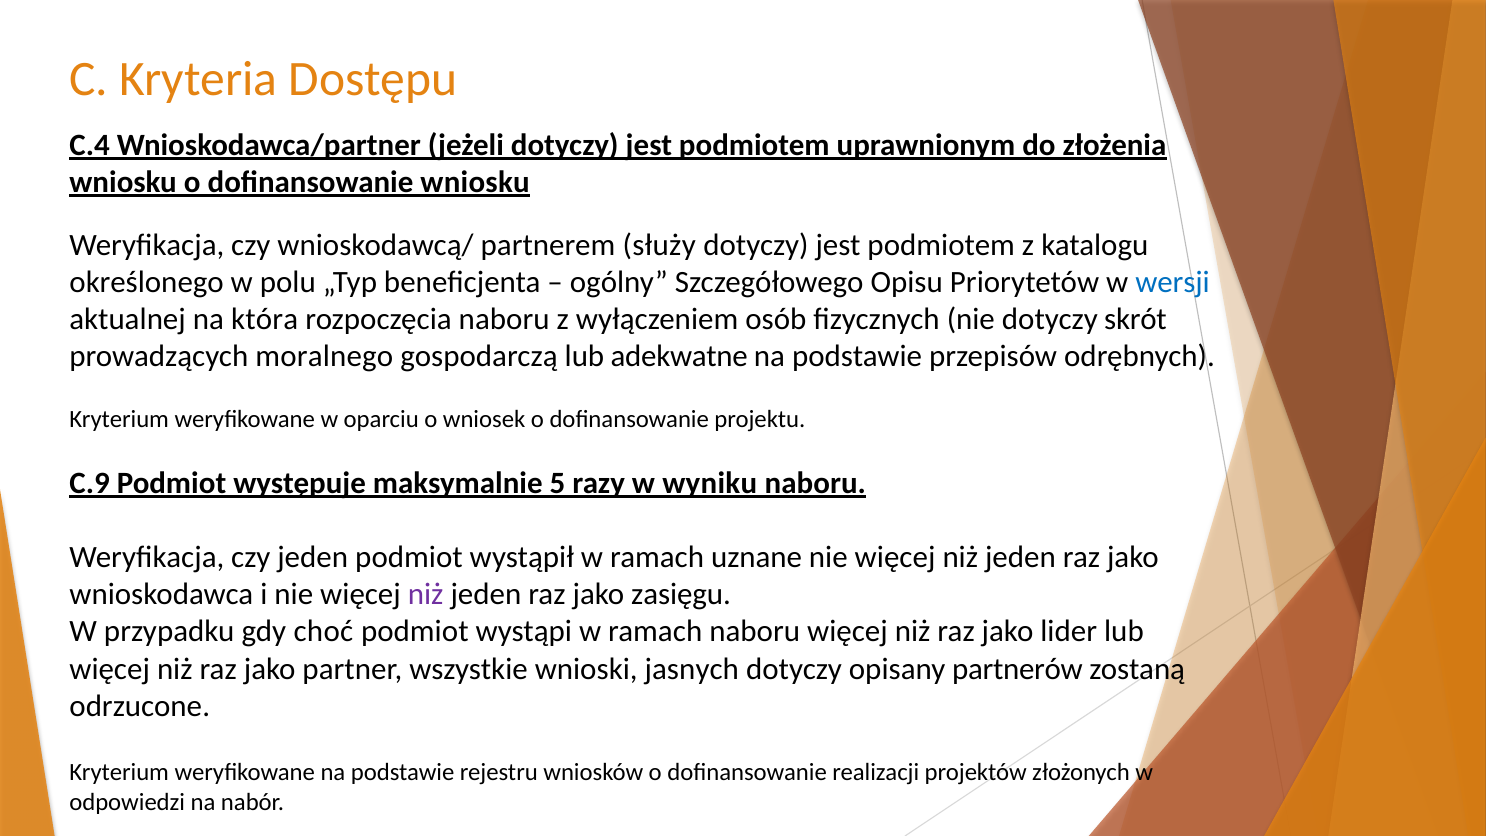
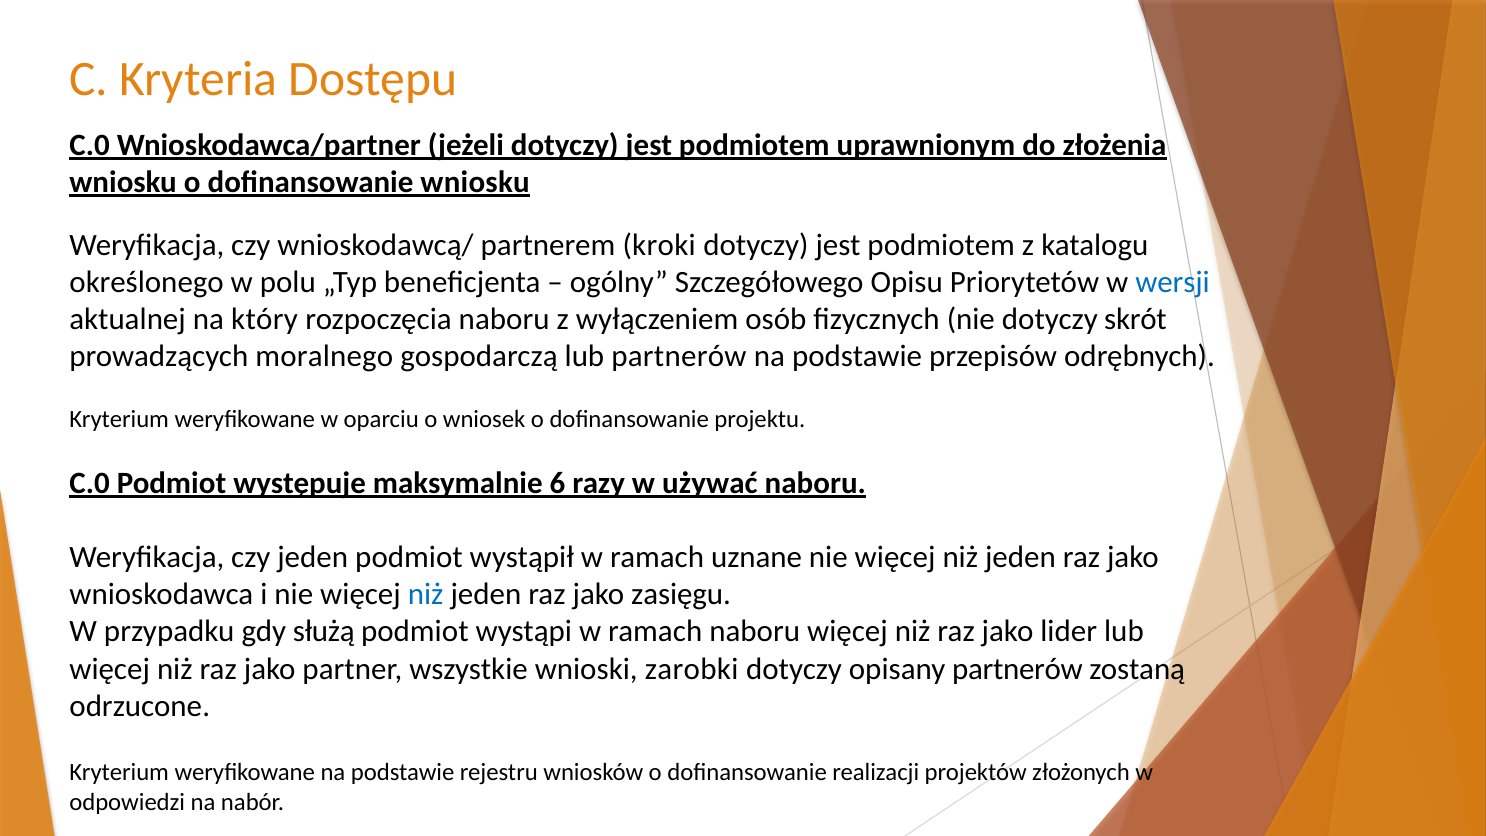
C.4: C.4 -> C.0 (90, 145)
służy: służy -> kroki (659, 245)
która: która -> który (265, 320)
lub adekwatne: adekwatne -> partnerów (679, 357)
C.9: C.9 -> C.0 (90, 483)
5: 5 -> 6 (558, 483)
wyniku: wyniku -> używać (710, 483)
niż colour: purple -> blue (426, 594)
choć: choć -> służą (324, 632)
jasnych: jasnych -> zarobki (692, 669)
